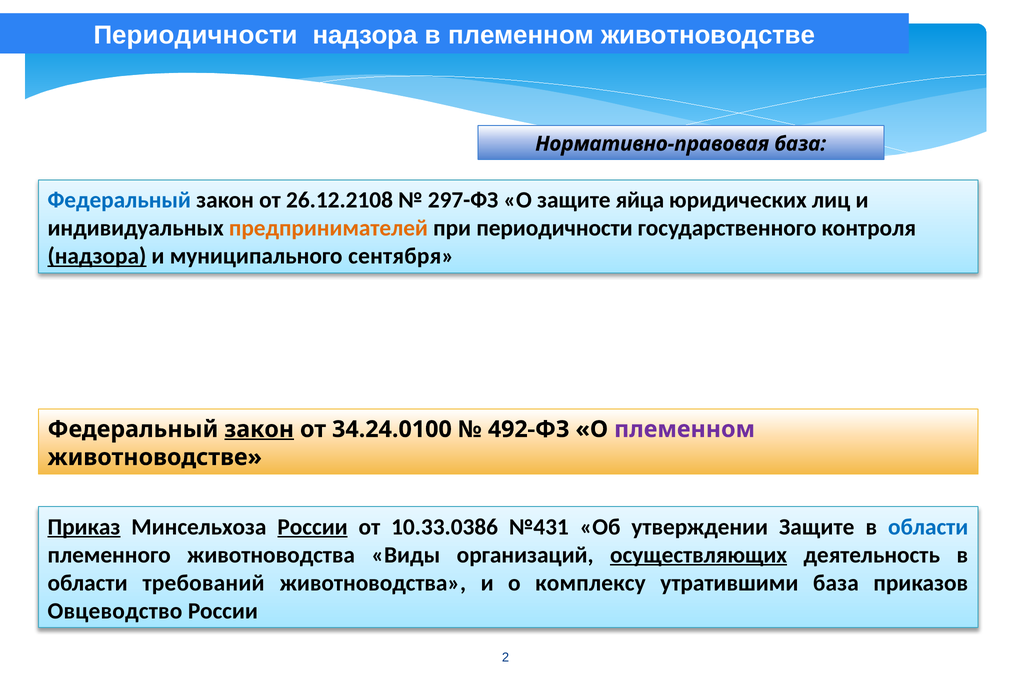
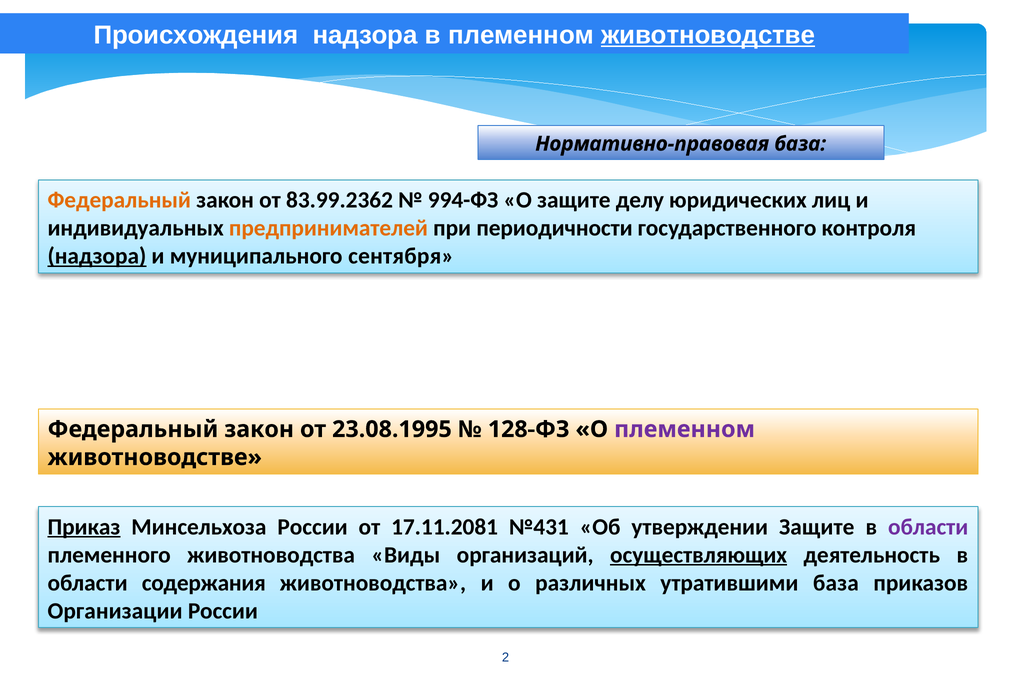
Периодичности: Периодичности -> Происхождения (196, 35)
животноводстве underline: none -> present (708, 35)
Федеральный colour: blue -> orange (119, 200)
26.12.2108: 26.12.2108 -> 83.99.2362 (340, 200)
297-ФЗ: 297-ФЗ -> 994-ФЗ (463, 200)
яйца: яйца -> делу (640, 200)
закон underline: present -> none (259, 429)
34.24.0100: 34.24.0100 -> 23.08.1995 (392, 429)
492-ФЗ: 492-ФЗ -> 128-ФЗ (529, 429)
России underline: present -> none (313, 527)
10.33.0386: 10.33.0386 -> 17.11.2081 (445, 527)
области colour: blue -> purple (928, 527)
требований: требований -> содержания (204, 583)
комплексу: комплексу -> различных (591, 583)
Овцеводство: Овцеводство -> Организации (115, 611)
